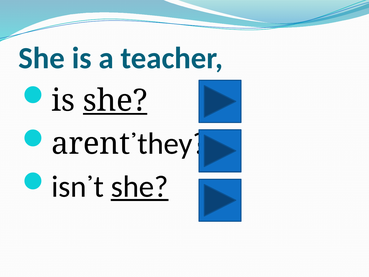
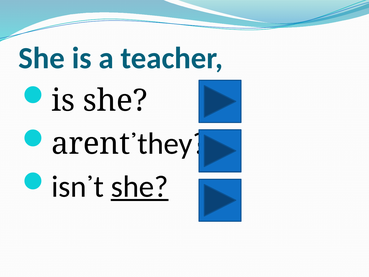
she underline: present -> none (115, 101)
